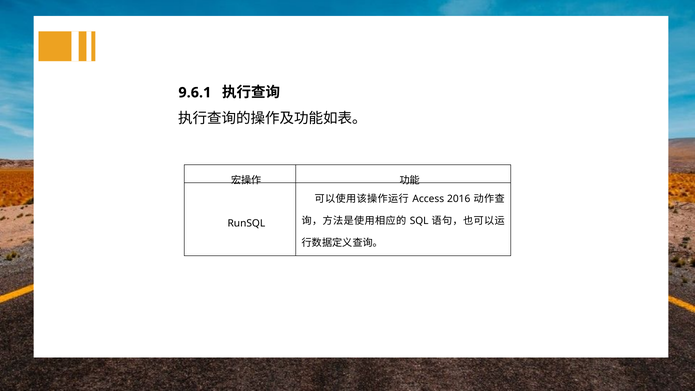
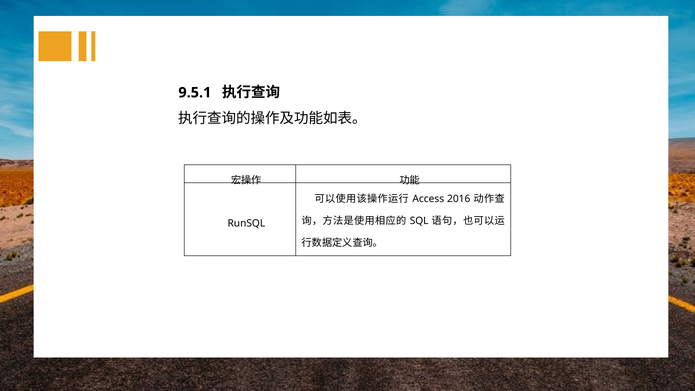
9.6.1: 9.6.1 -> 9.5.1 (195, 93)
